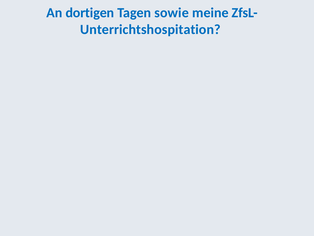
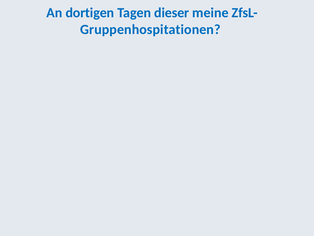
sowie: sowie -> dieser (172, 13)
Unterrichtshospitation: Unterrichtshospitation -> Gruppenhospitationen (150, 29)
